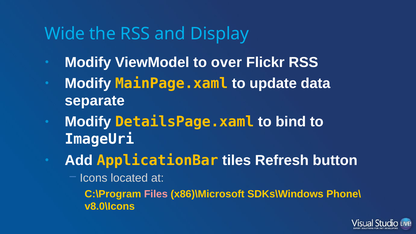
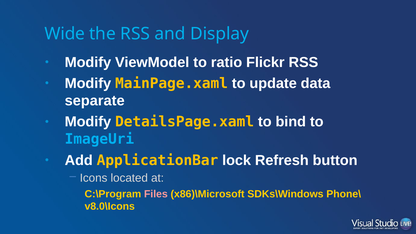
over: over -> ratio (227, 62)
ImageUri colour: white -> light blue (99, 139)
tiles: tiles -> lock (237, 160)
